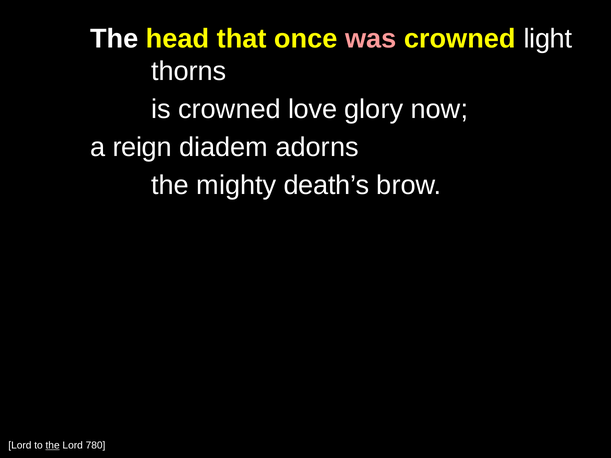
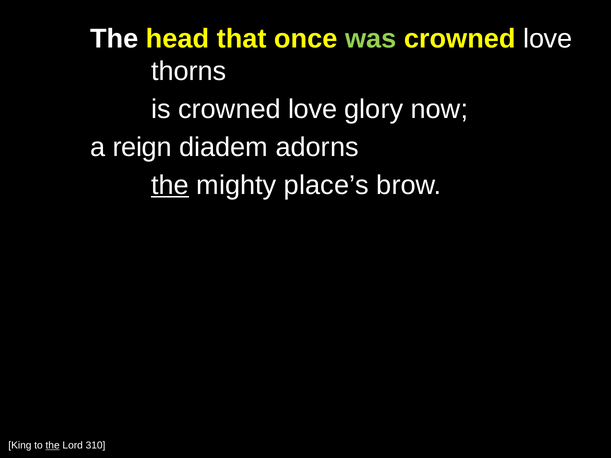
was colour: pink -> light green (371, 39)
light: light -> love (548, 39)
the underline: none -> present (170, 185)
death’s: death’s -> place’s (326, 185)
Lord: Lord -> King (20, 446)
780: 780 -> 310 (96, 446)
